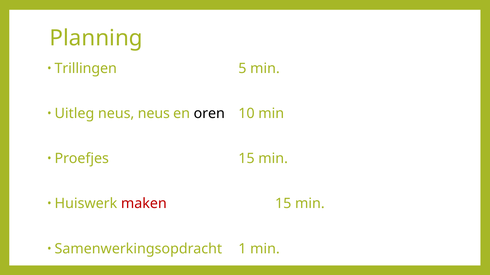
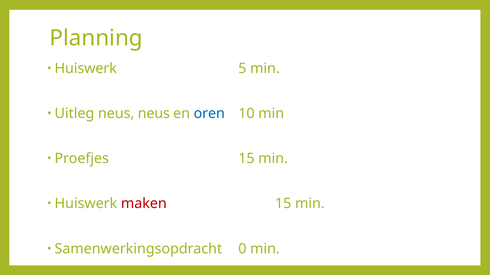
Trillingen: Trillingen -> Huiswerk (86, 69)
oren colour: black -> blue (209, 114)
1: 1 -> 0 (242, 249)
